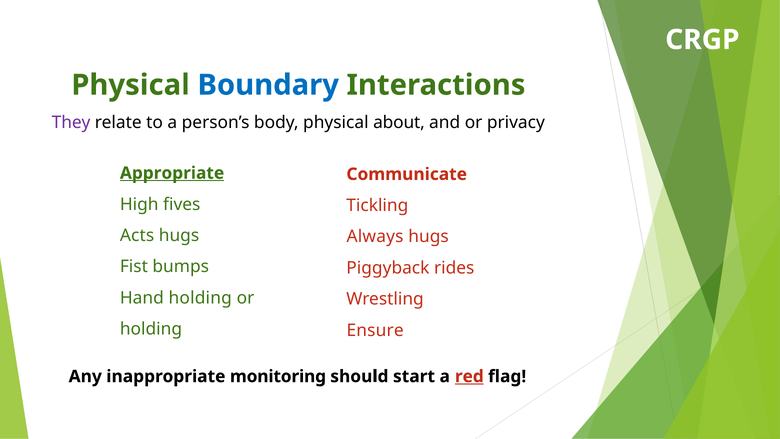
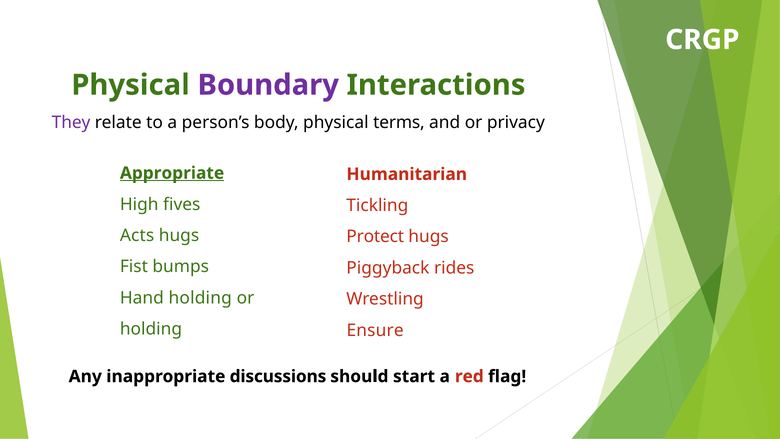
Boundary colour: blue -> purple (268, 85)
about: about -> terms (399, 123)
Communicate: Communicate -> Humanitarian (407, 174)
Always: Always -> Protect (375, 237)
monitoring: monitoring -> discussions (278, 376)
red underline: present -> none (469, 376)
